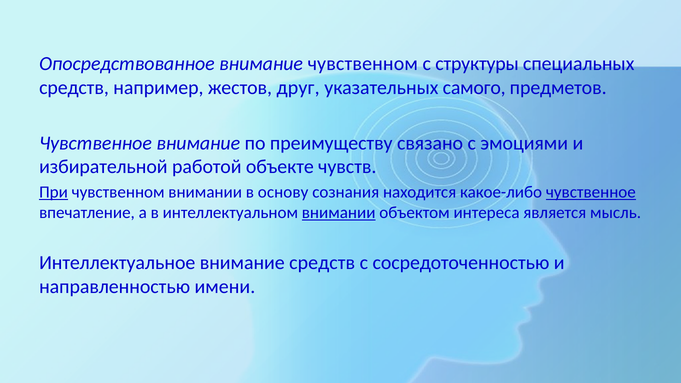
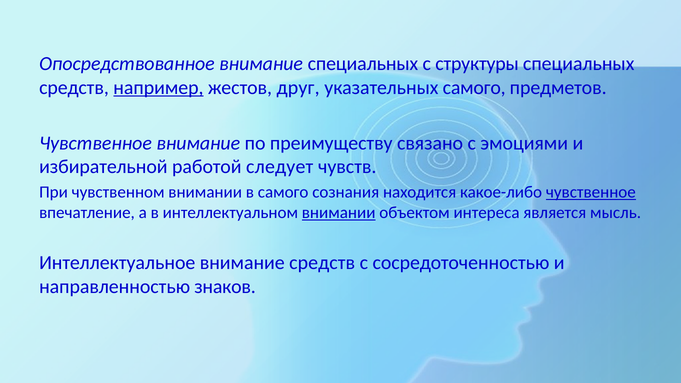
внимание чувственном: чувственном -> специальных (363, 64)
например underline: none -> present (158, 88)
объекте: объекте -> следует (280, 167)
При underline: present -> none (53, 192)
в основу: основу -> самого (283, 192)
имени: имени -> знаков (225, 287)
